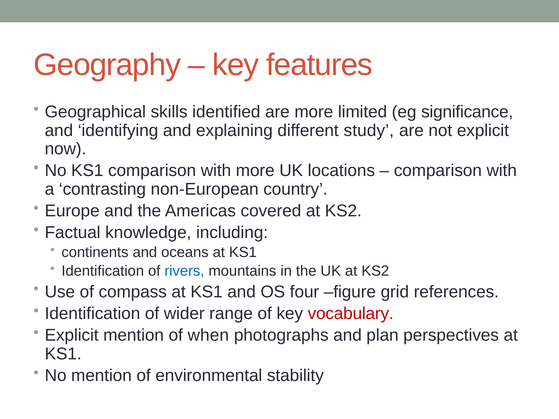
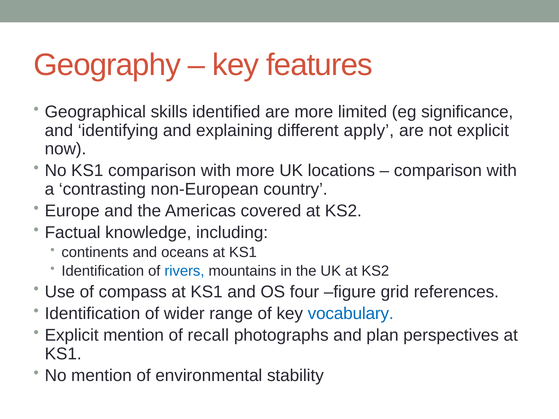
study: study -> apply (369, 131)
vocabulary colour: red -> blue (351, 314)
when: when -> recall (208, 336)
